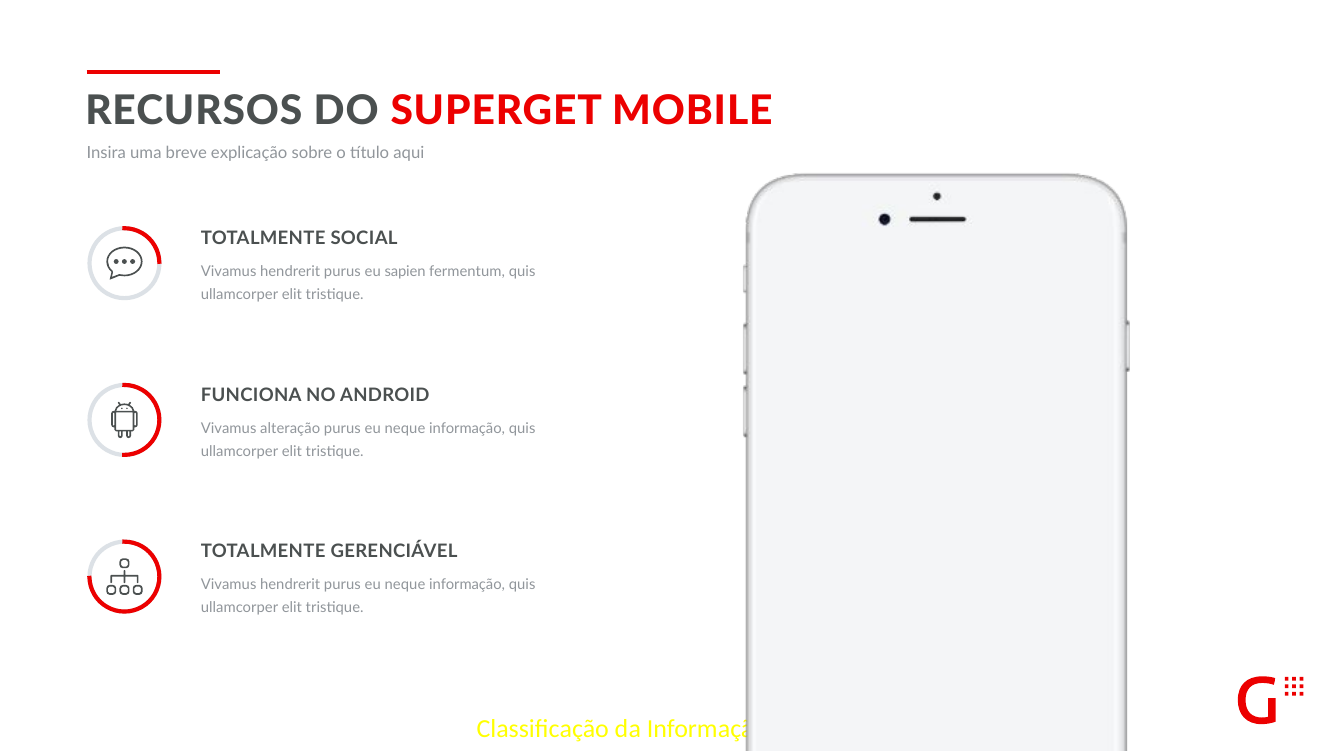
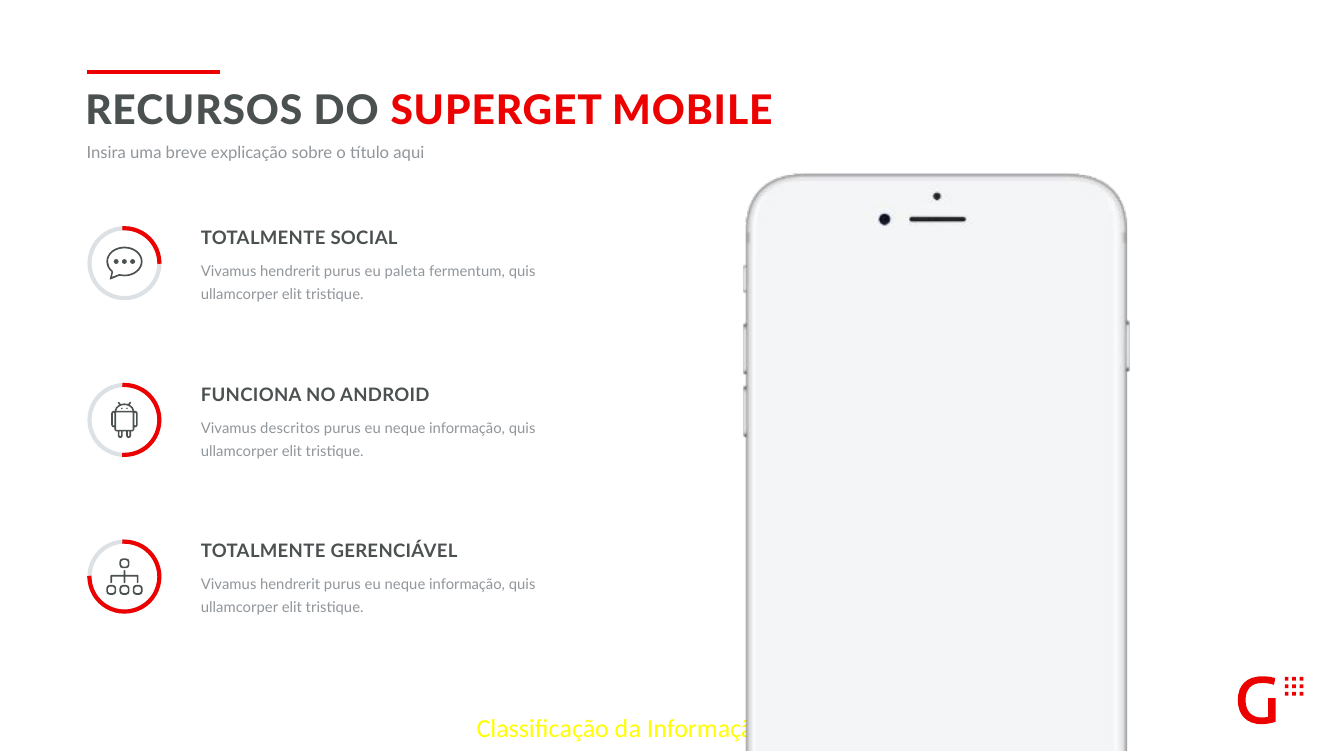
sapien: sapien -> paleta (405, 272)
alteração: alteração -> descritos (290, 428)
